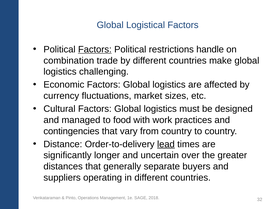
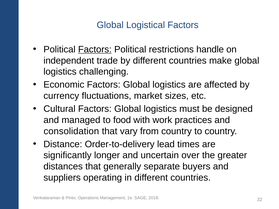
combination: combination -> independent (69, 61)
contingencies: contingencies -> consolidation (71, 131)
lead underline: present -> none (166, 144)
